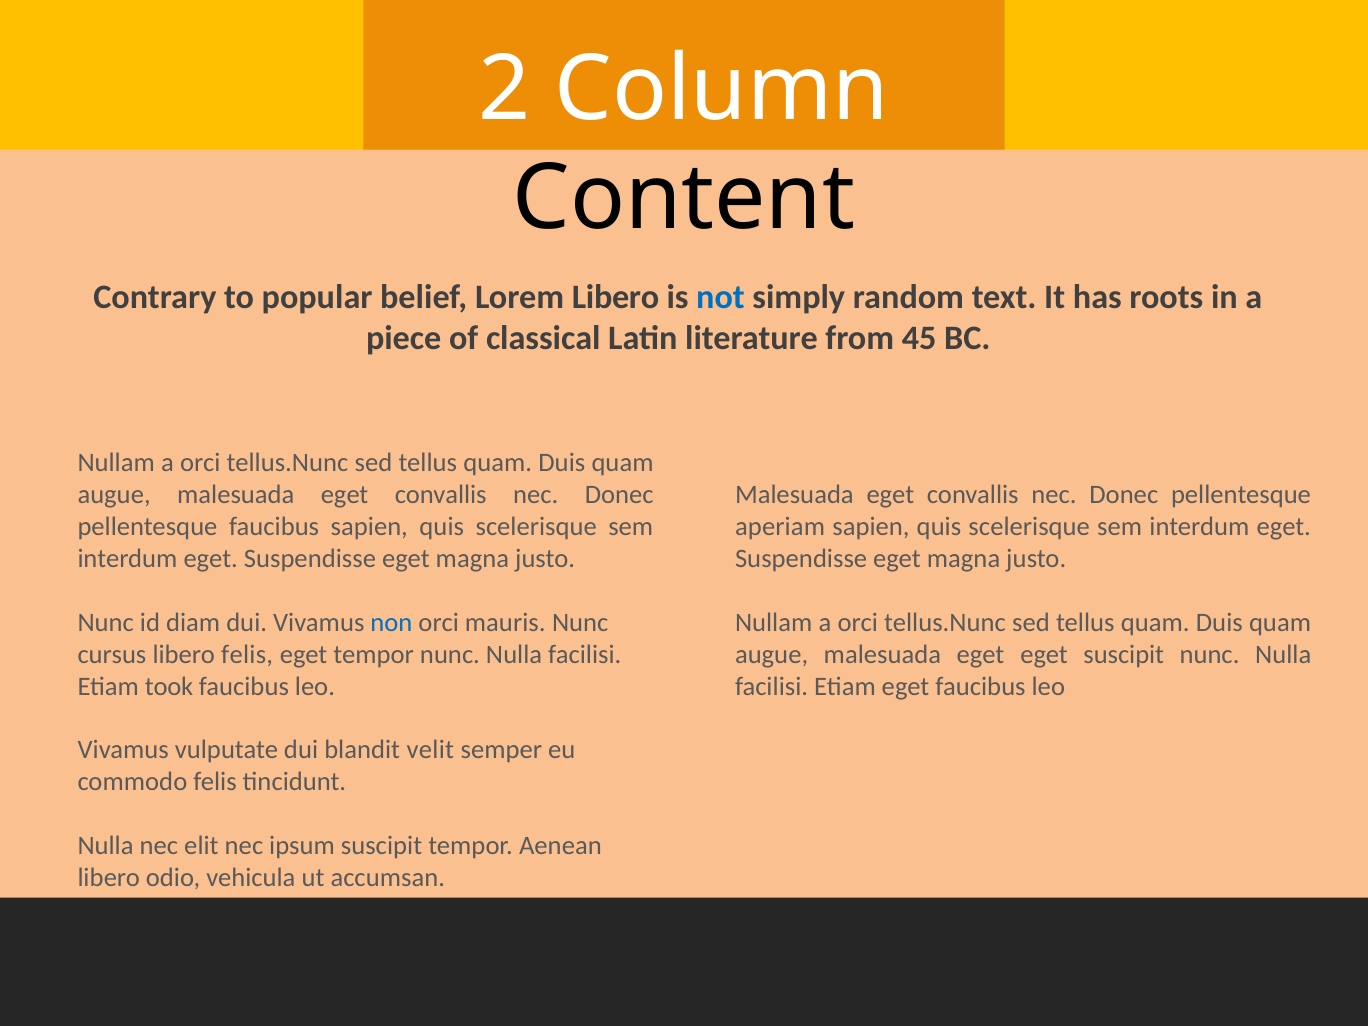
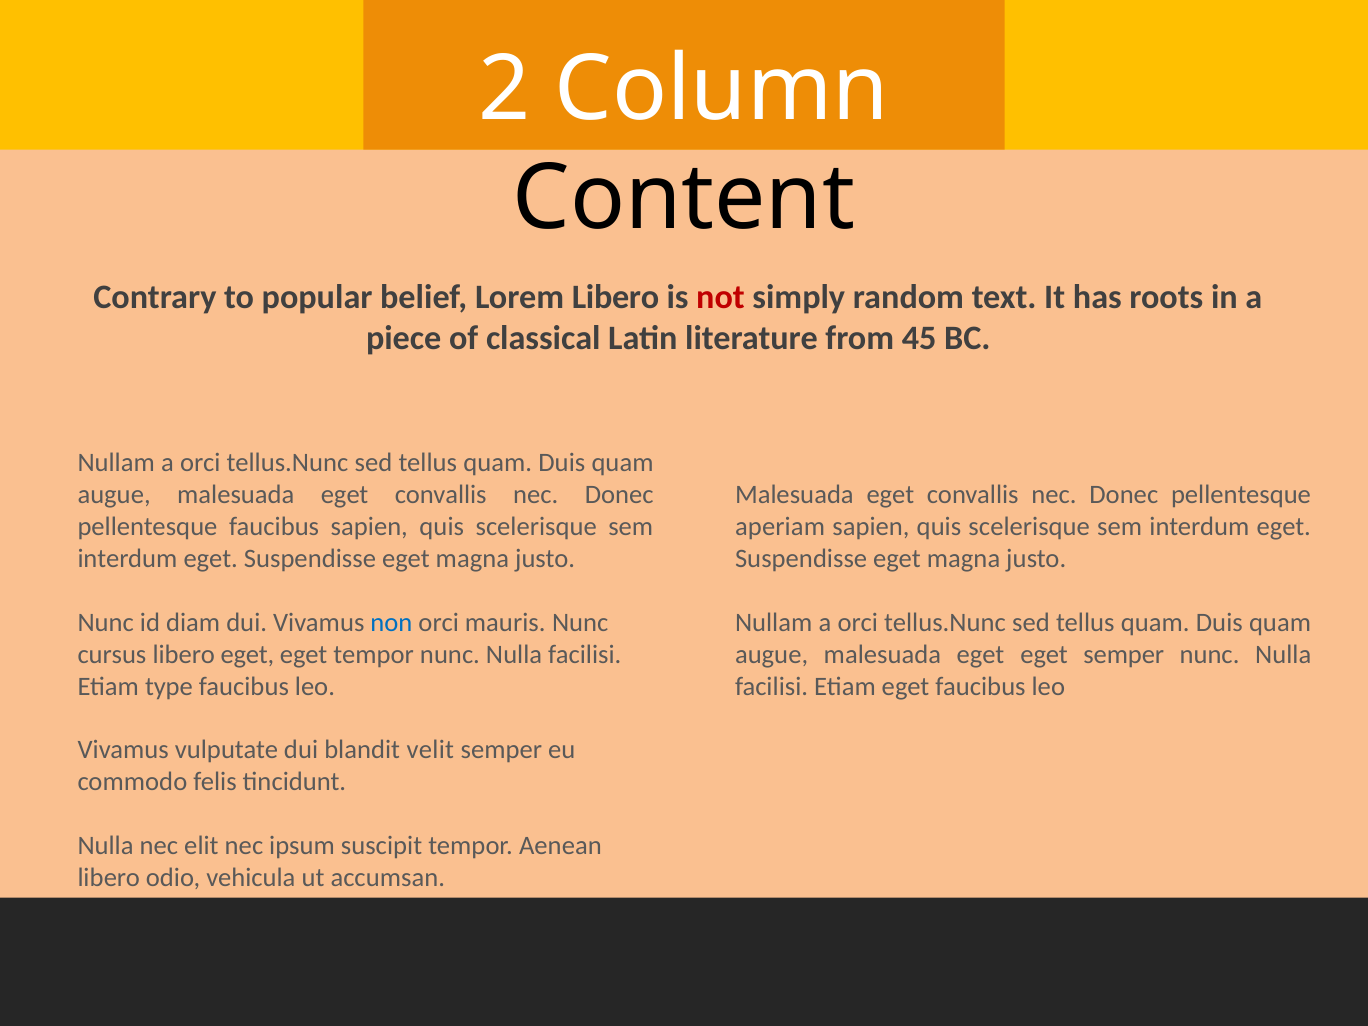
not colour: blue -> red (720, 297)
libero felis: felis -> eget (247, 654)
eget suscipit: suscipit -> semper (1124, 654)
took: took -> type (169, 686)
